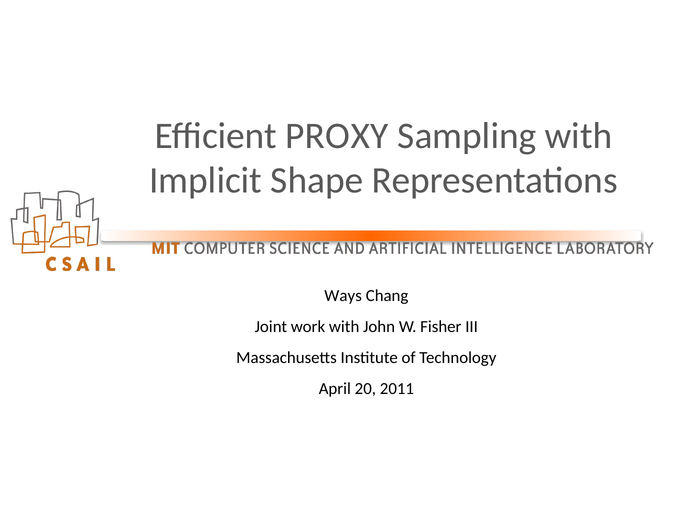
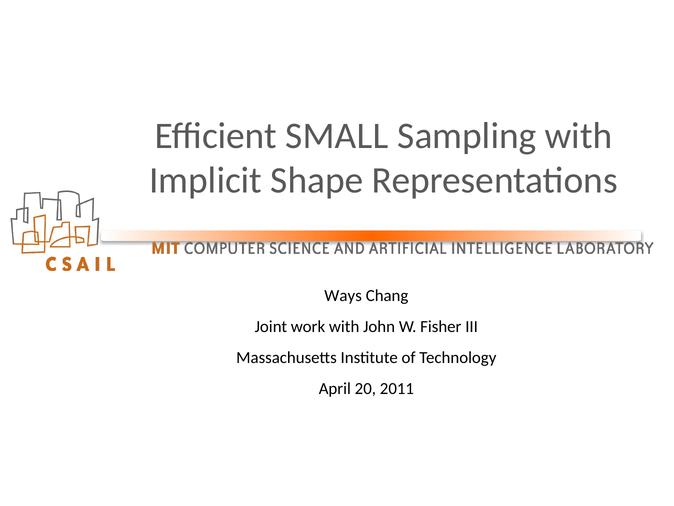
PROXY: PROXY -> SMALL (337, 135)
